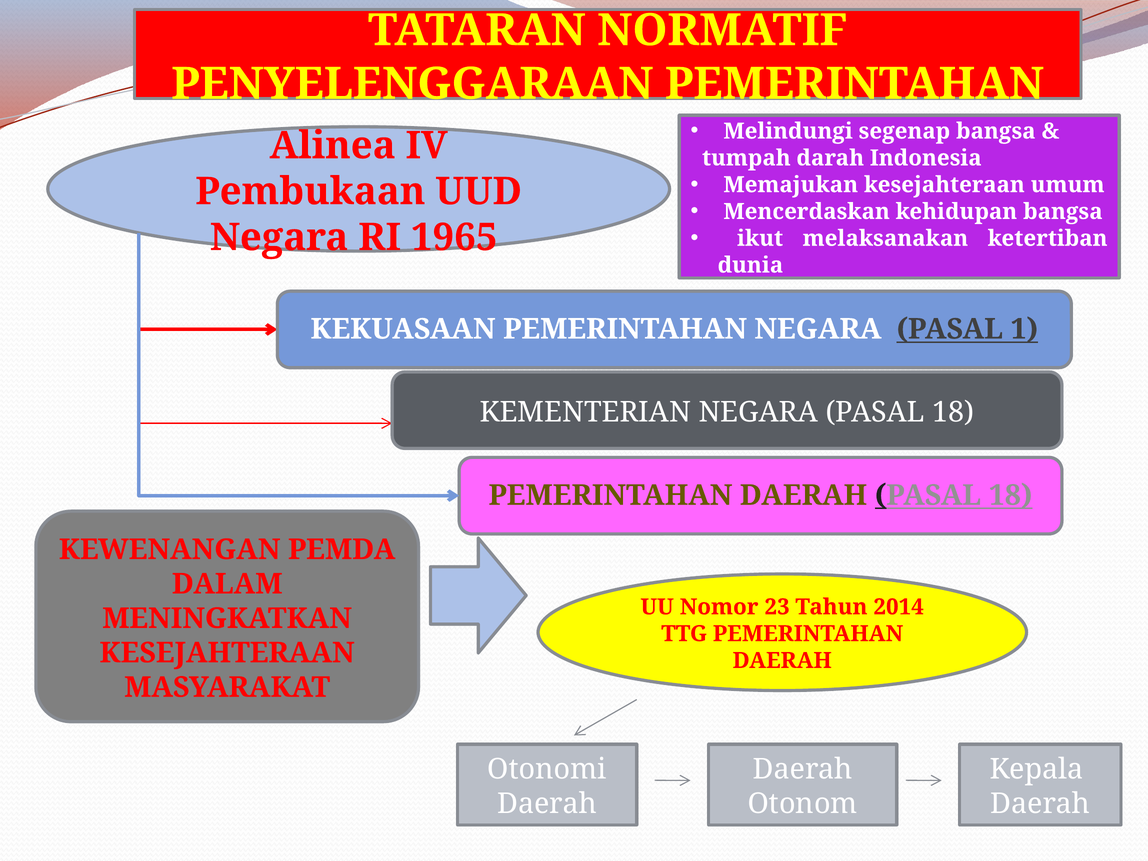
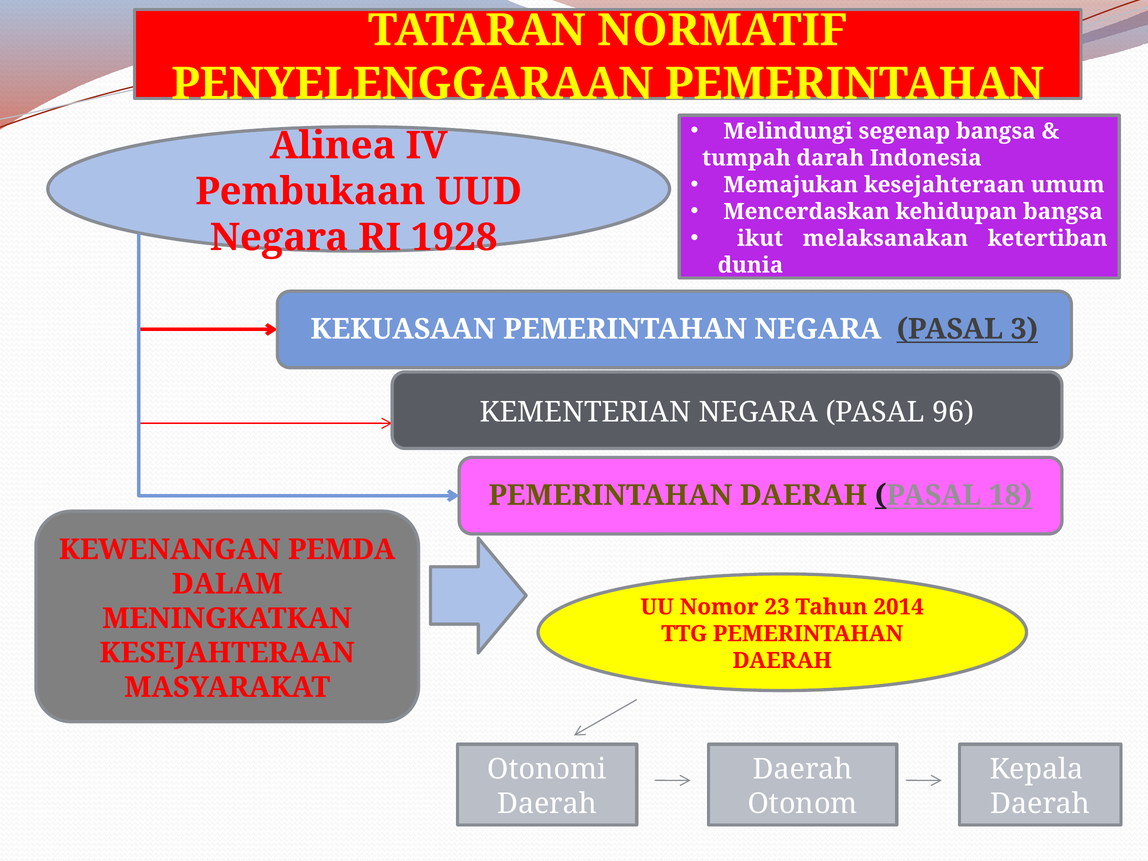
1965: 1965 -> 1928 (454, 237)
1: 1 -> 3 (1024, 329)
NEGARA PASAL 18: 18 -> 96 (953, 412)
